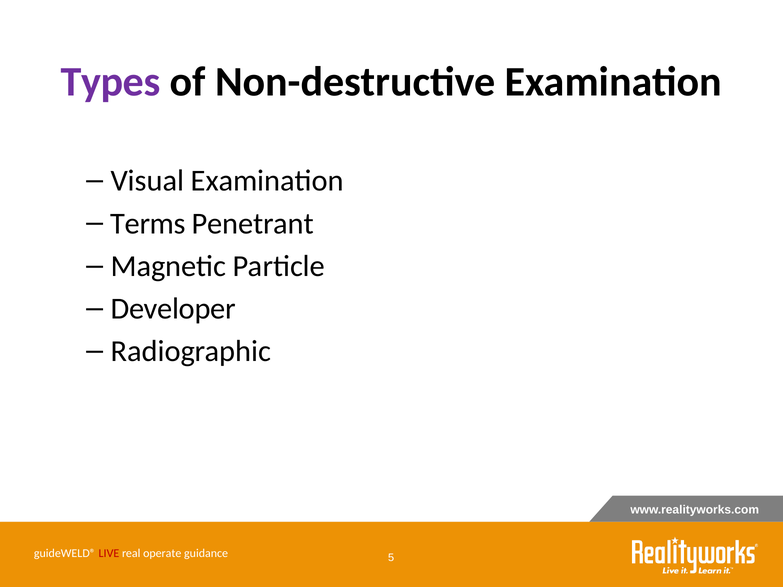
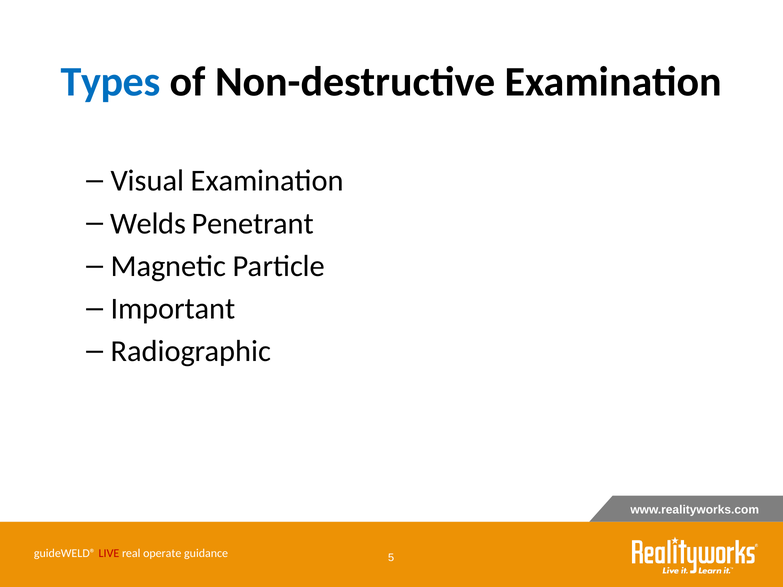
Types colour: purple -> blue (111, 82)
Terms: Terms -> Welds (148, 224)
Developer: Developer -> Important (173, 309)
